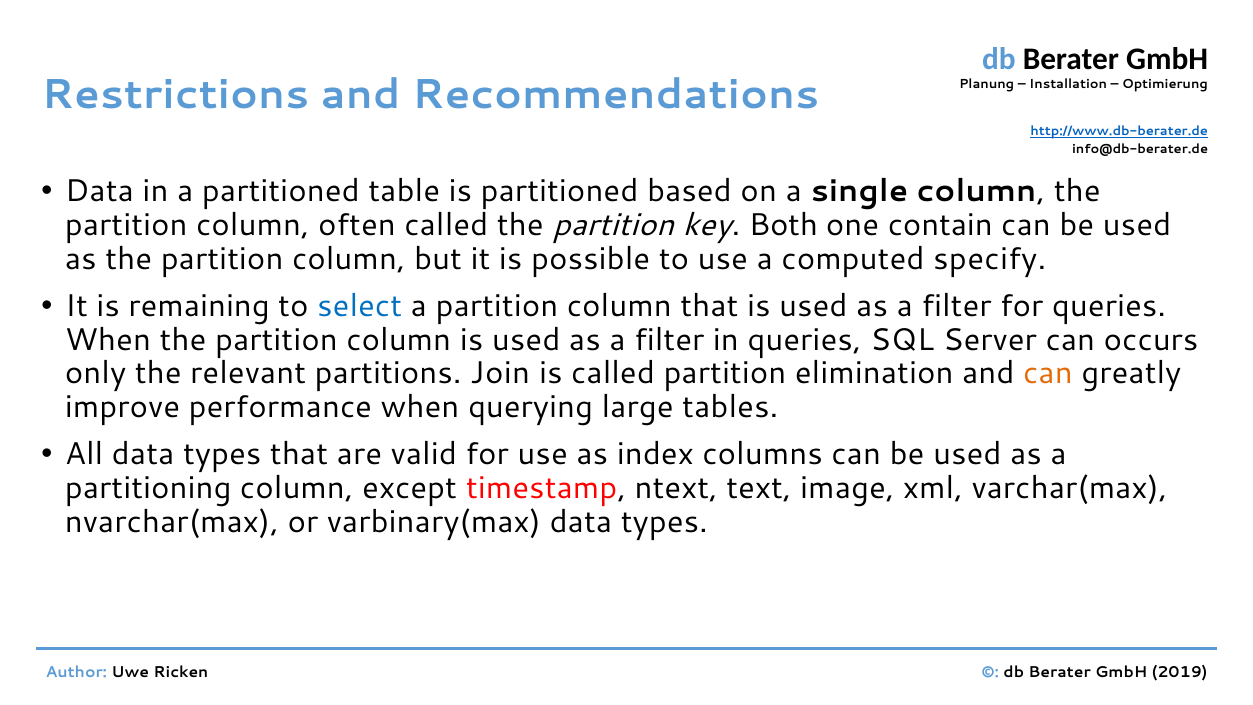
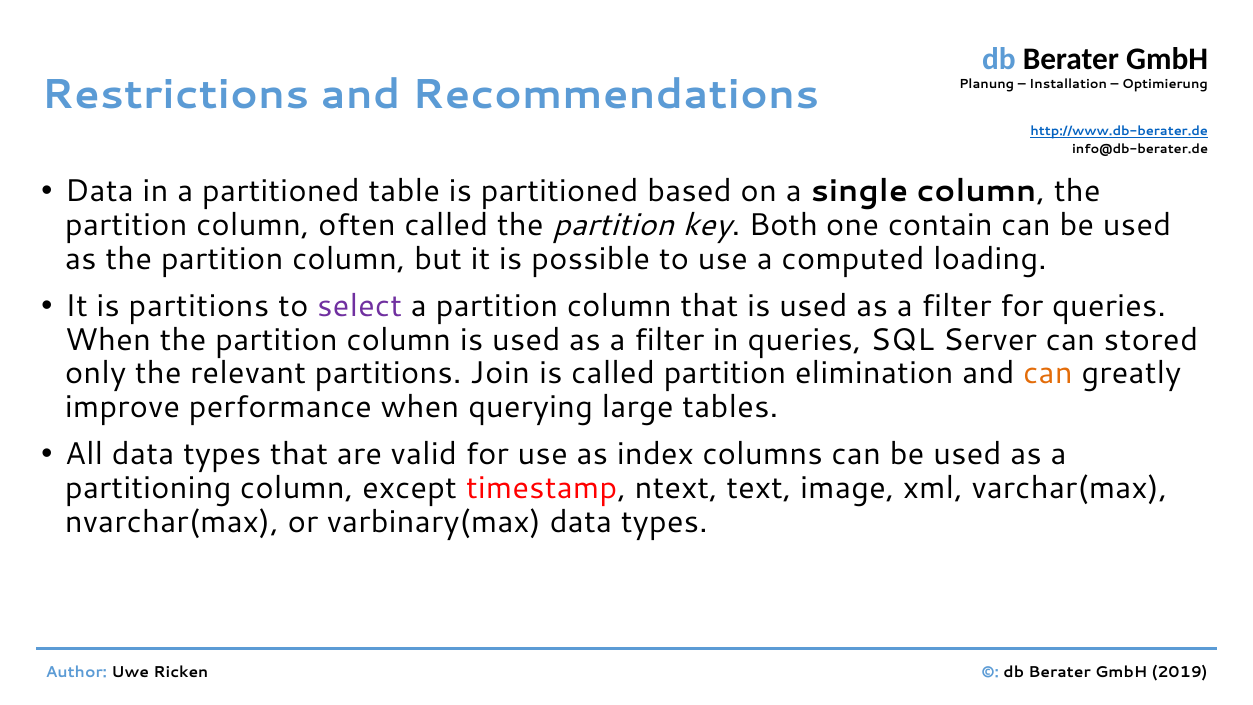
specify: specify -> loading (990, 259)
is remaining: remaining -> partitions (199, 306)
select colour: blue -> purple (360, 306)
occurs: occurs -> stored (1151, 340)
